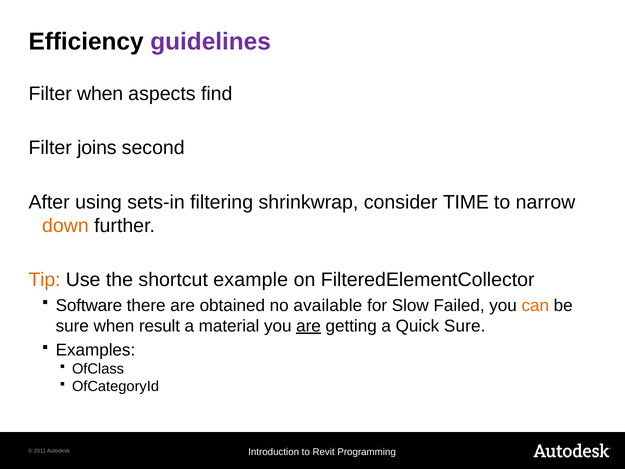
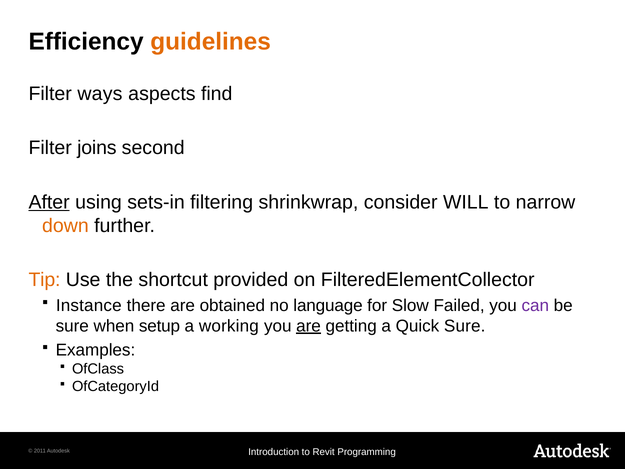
guidelines colour: purple -> orange (211, 42)
Filter when: when -> ways (100, 94)
After underline: none -> present (49, 202)
TIME: TIME -> WILL (466, 202)
example: example -> provided (251, 280)
Software: Software -> Instance (89, 305)
available: available -> language (328, 305)
can colour: orange -> purple (535, 305)
result: result -> setup (160, 326)
material: material -> working (229, 326)
